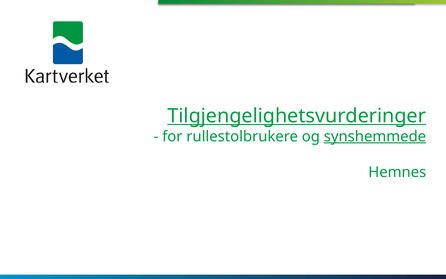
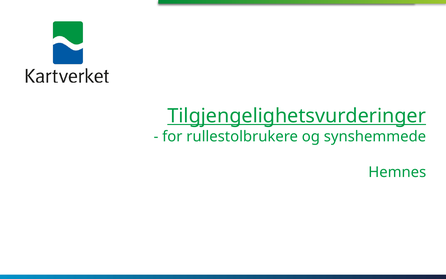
synshemmede underline: present -> none (375, 136)
